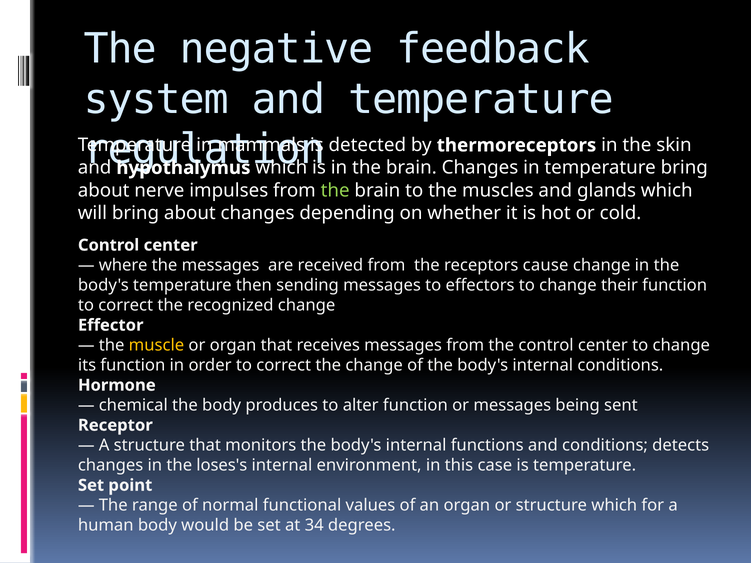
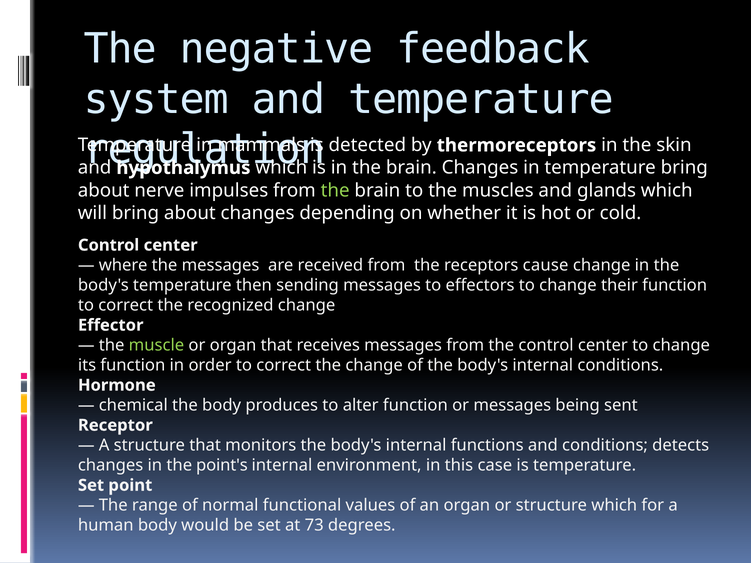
muscle colour: yellow -> light green (156, 345)
loses's: loses's -> point's (222, 465)
34: 34 -> 73 (314, 526)
